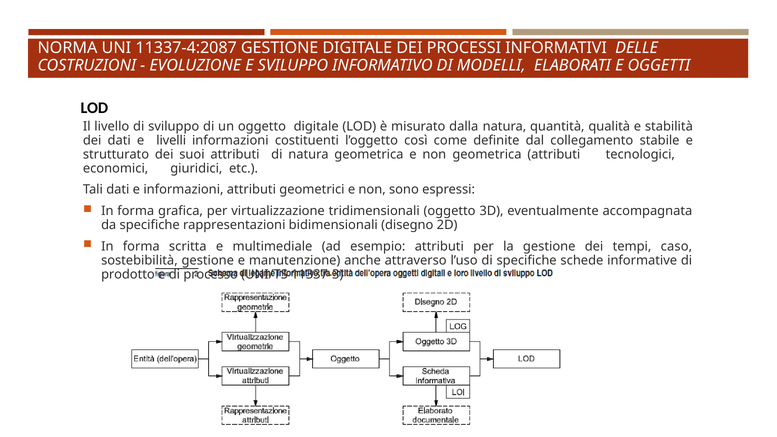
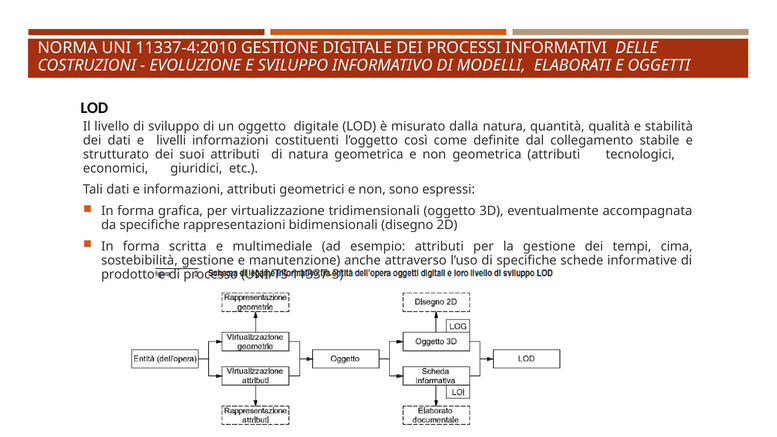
11337-4:2087: 11337-4:2087 -> 11337-4:2010 (186, 48)
caso: caso -> cima (677, 247)
